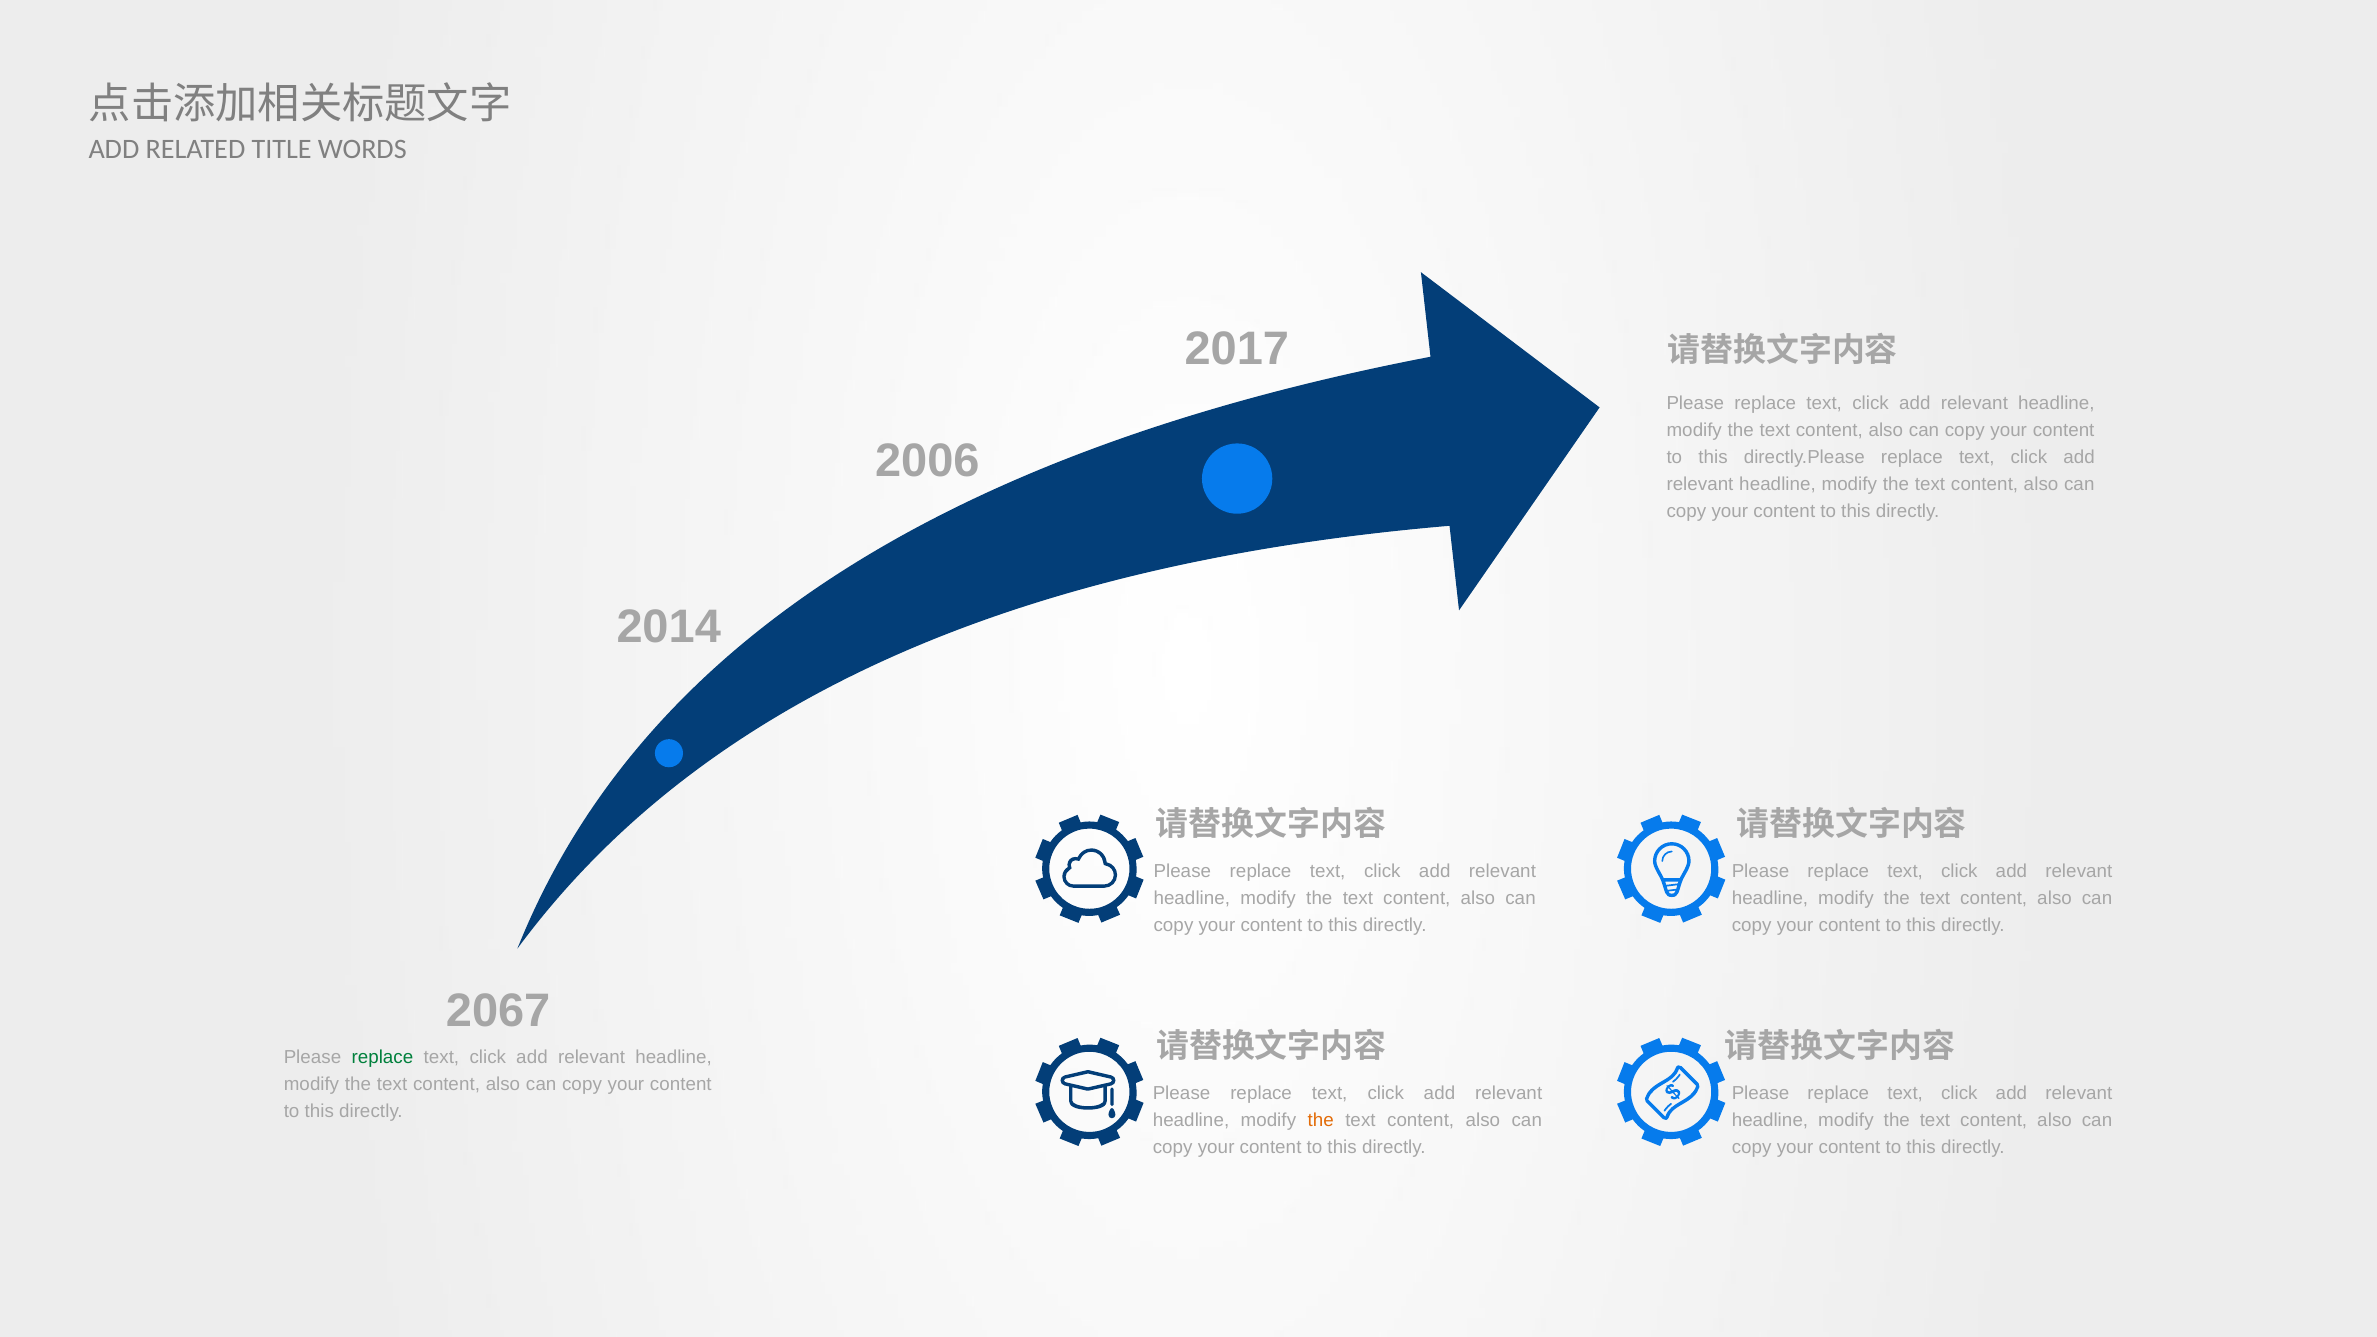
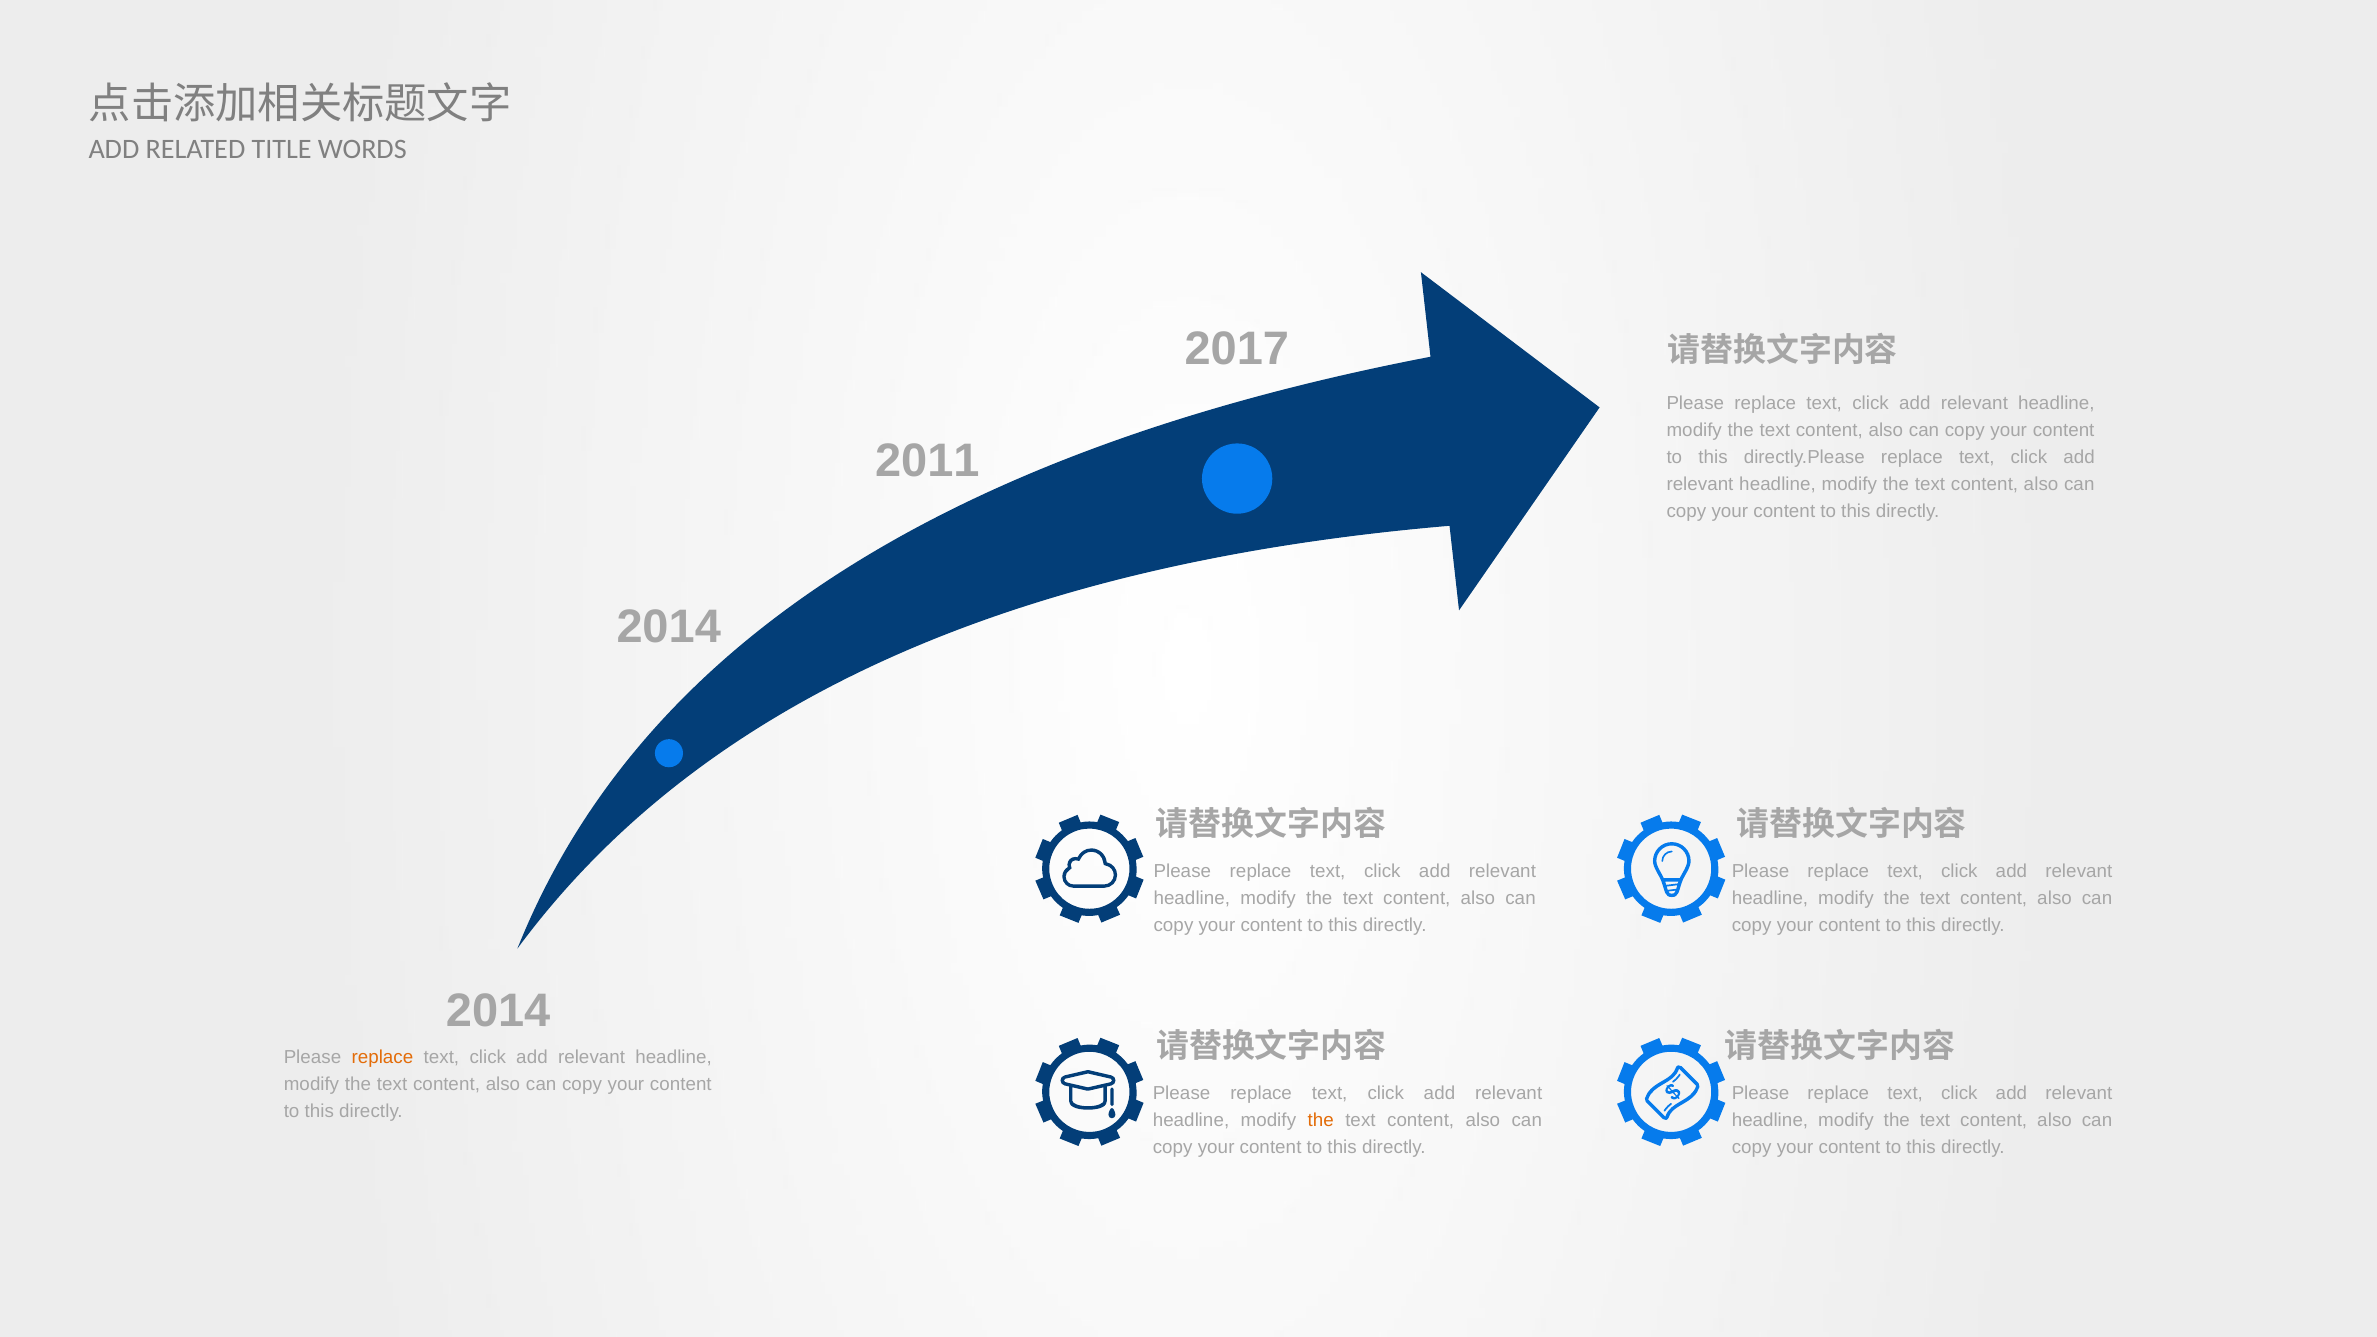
2006: 2006 -> 2011 (927, 461)
2067: 2067 -> 2014 (498, 1011)
replace colour: green -> orange (382, 1057)
